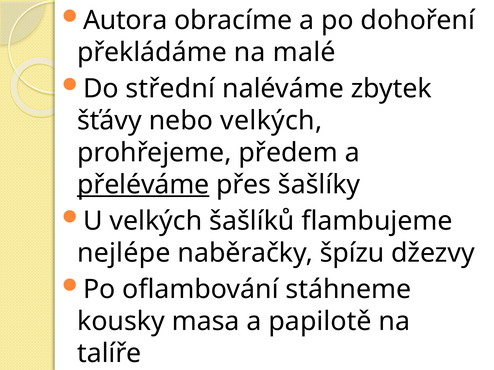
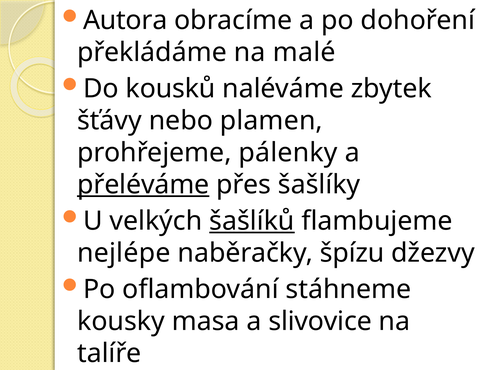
střední: střední -> kousků (171, 89)
nebo velkých: velkých -> plamen (271, 121)
předem: předem -> pálenky (288, 153)
šašlíků underline: none -> present (252, 221)
papilotě: papilotě -> slivovice (320, 322)
